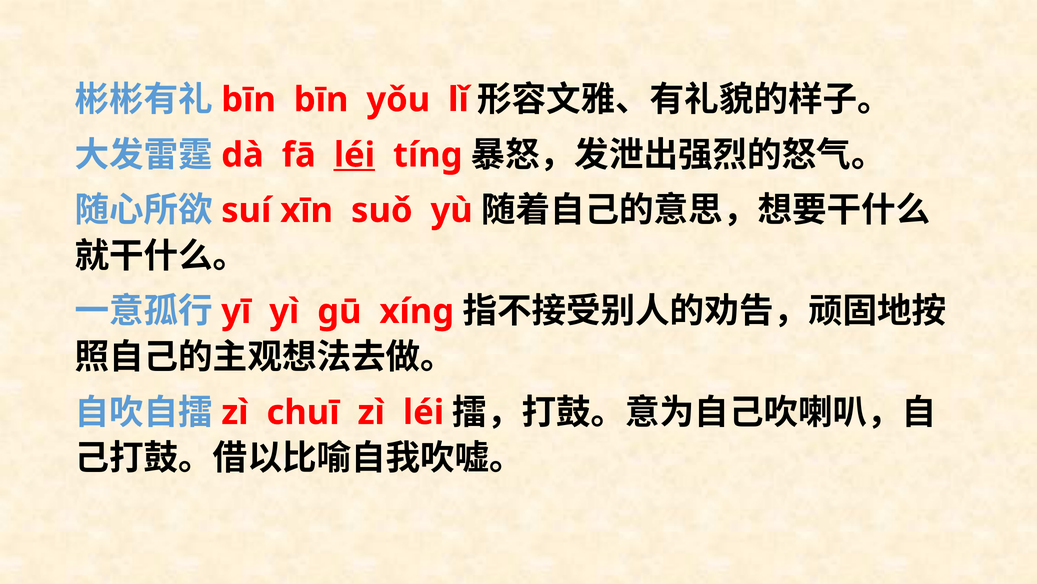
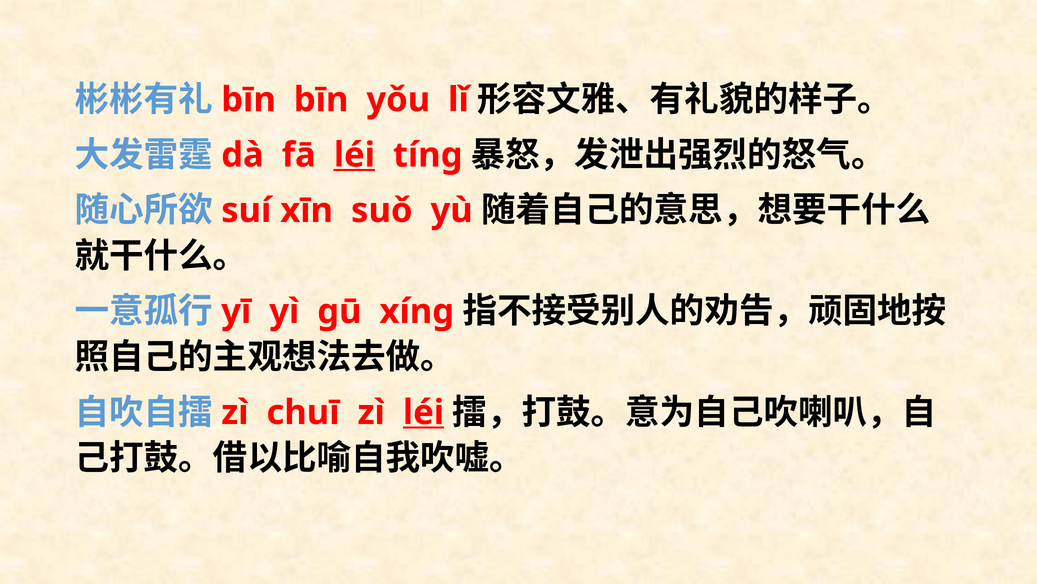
léi underline: none -> present (423, 412)
